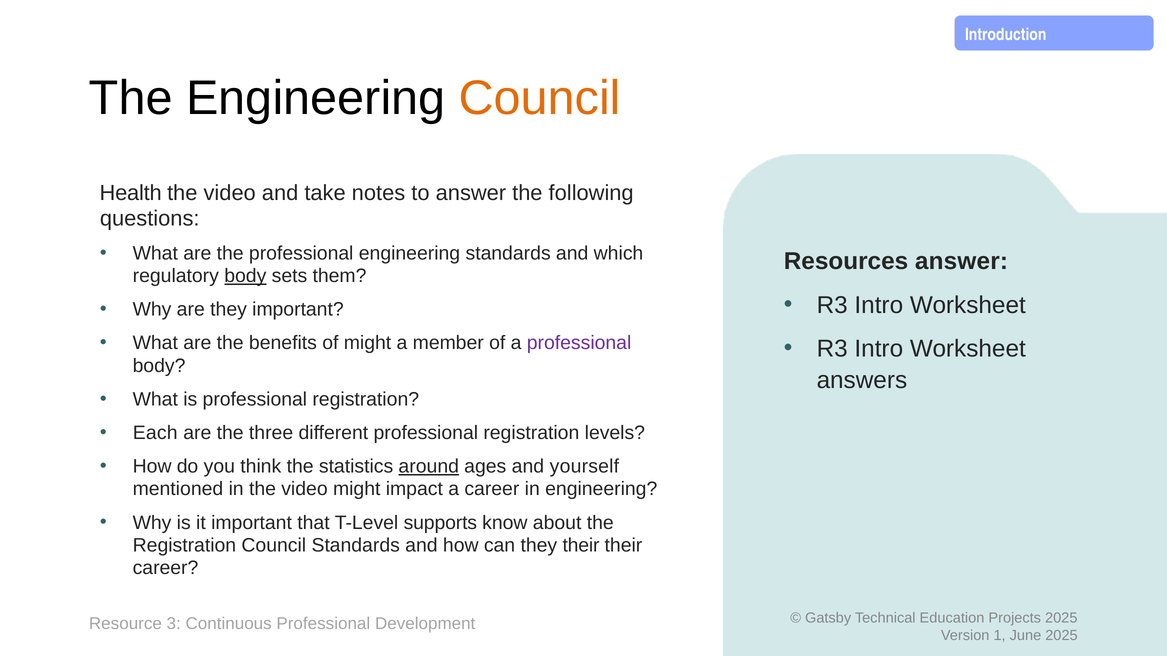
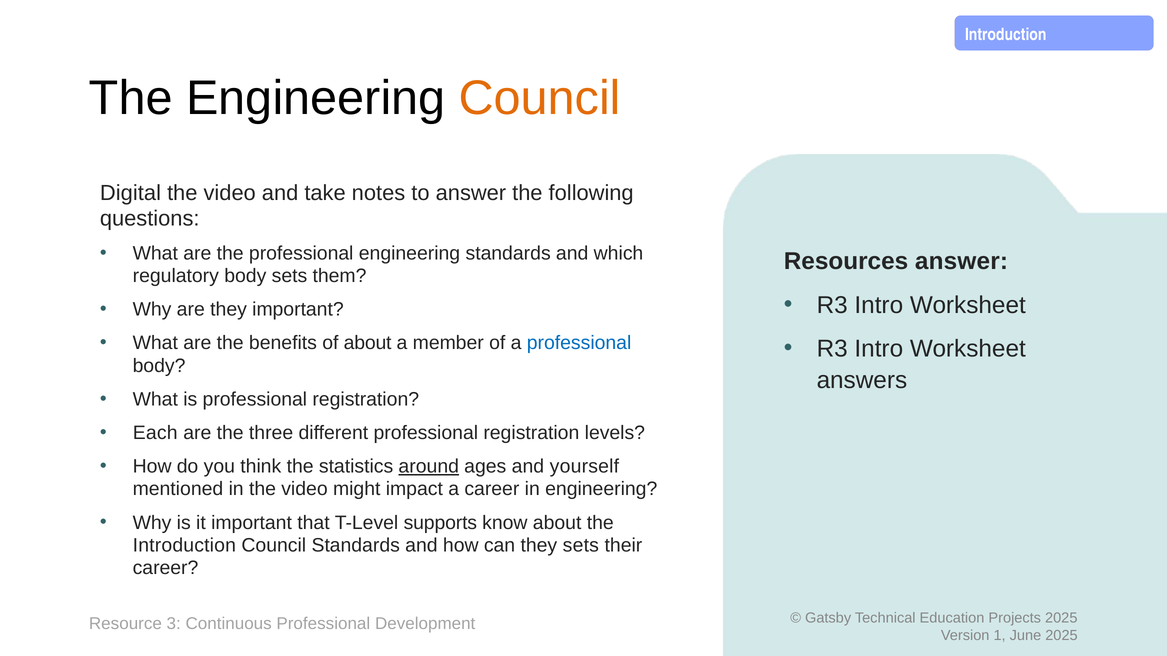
Health: Health -> Digital (130, 193)
body underline: present -> none (245, 276)
of might: might -> about (368, 343)
professional colour: purple -> blue (579, 343)
Registration: Registration -> Introduction (184, 546)
they their: their -> sets (581, 546)
